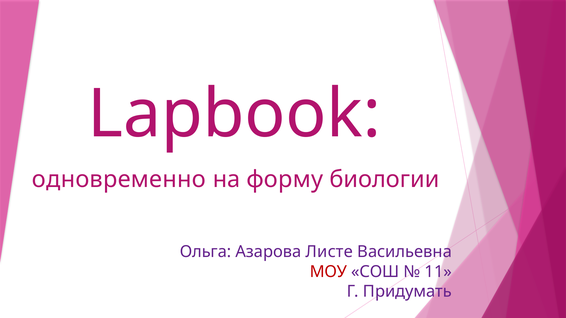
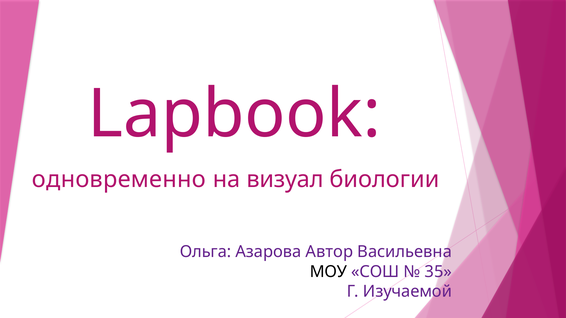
форму: форму -> визуал (285, 180)
Листе: Листе -> Автор (329, 252)
МОУ colour: red -> black (328, 272)
11: 11 -> 35 (438, 272)
Придумать: Придумать -> Изучаемой (407, 292)
